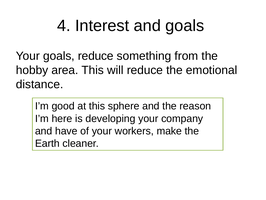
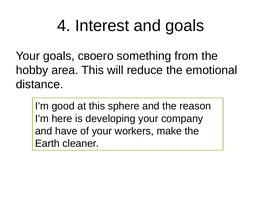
goals reduce: reduce -> своего (96, 56)
